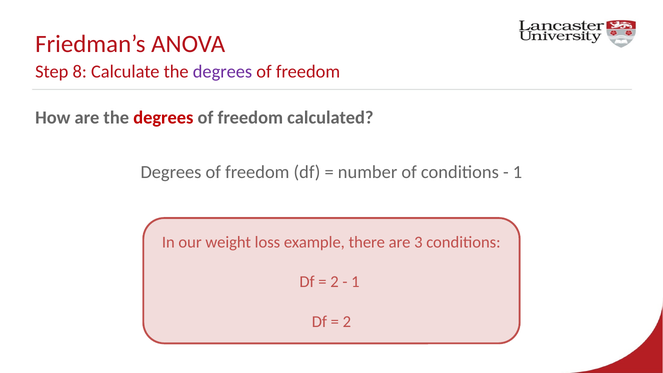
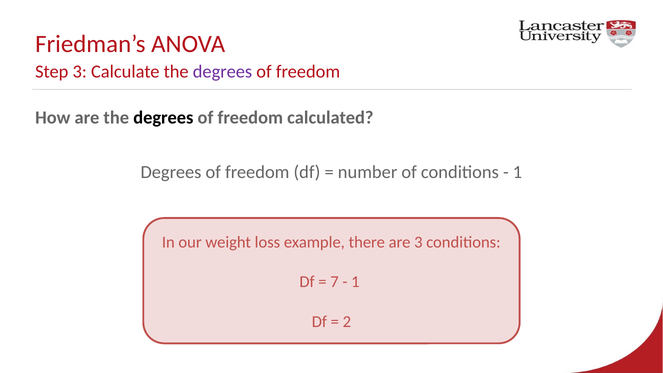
Step 8: 8 -> 3 (80, 72)
degrees colour: red -> black (163, 118)
2: 2 -> 7 (334, 282)
